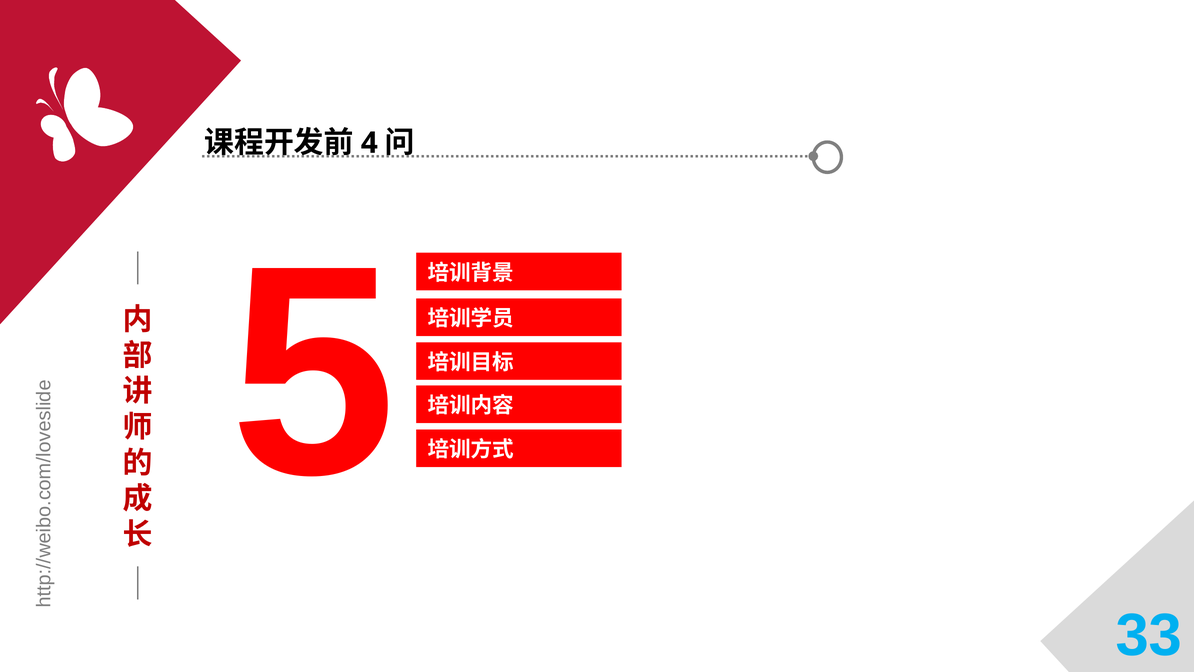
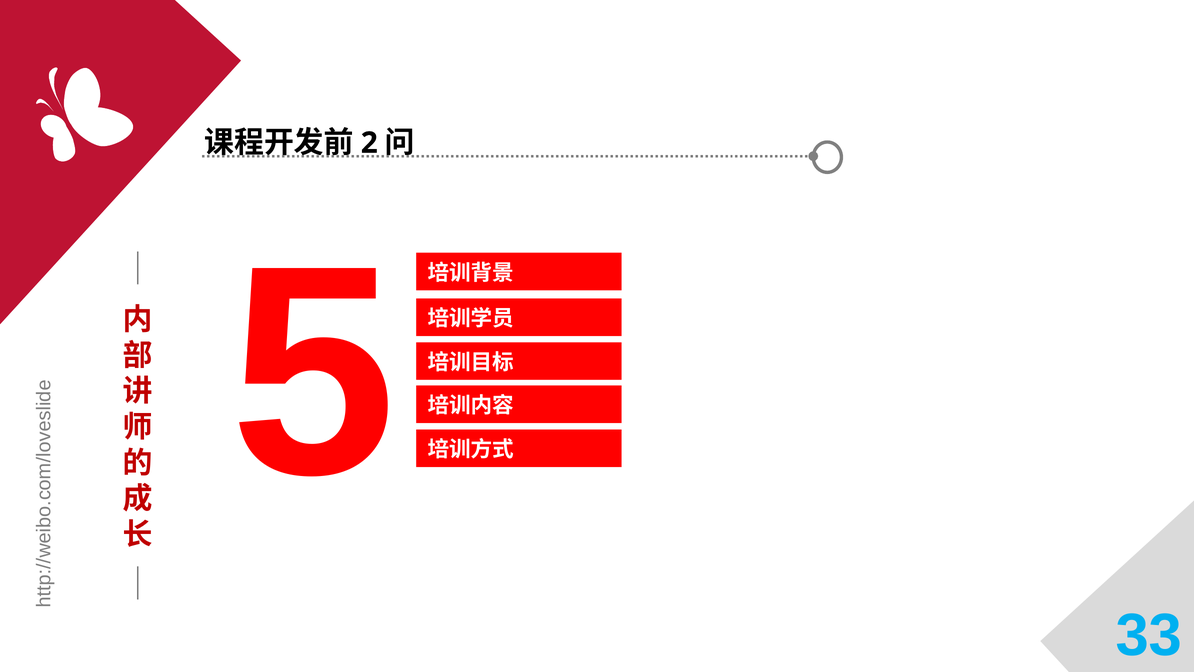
4: 4 -> 2 (369, 143)
